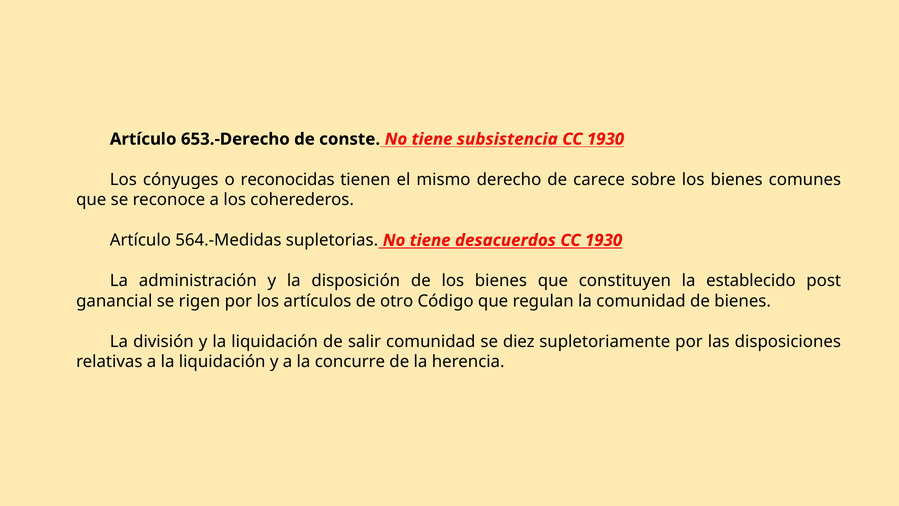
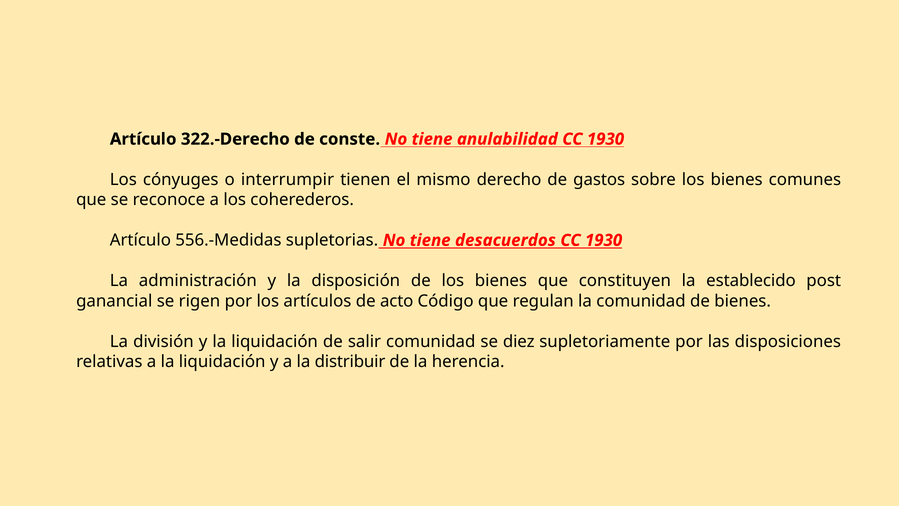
653.-Derecho: 653.-Derecho -> 322.-Derecho (235, 139)
subsistencia: subsistencia -> anulabilidad (507, 139)
reconocidas: reconocidas -> interrumpir (287, 180)
carece: carece -> gastos (599, 180)
564.-Medidas: 564.-Medidas -> 556.-Medidas (228, 240)
otro: otro -> acto (397, 301)
concurre: concurre -> distribuir (350, 362)
